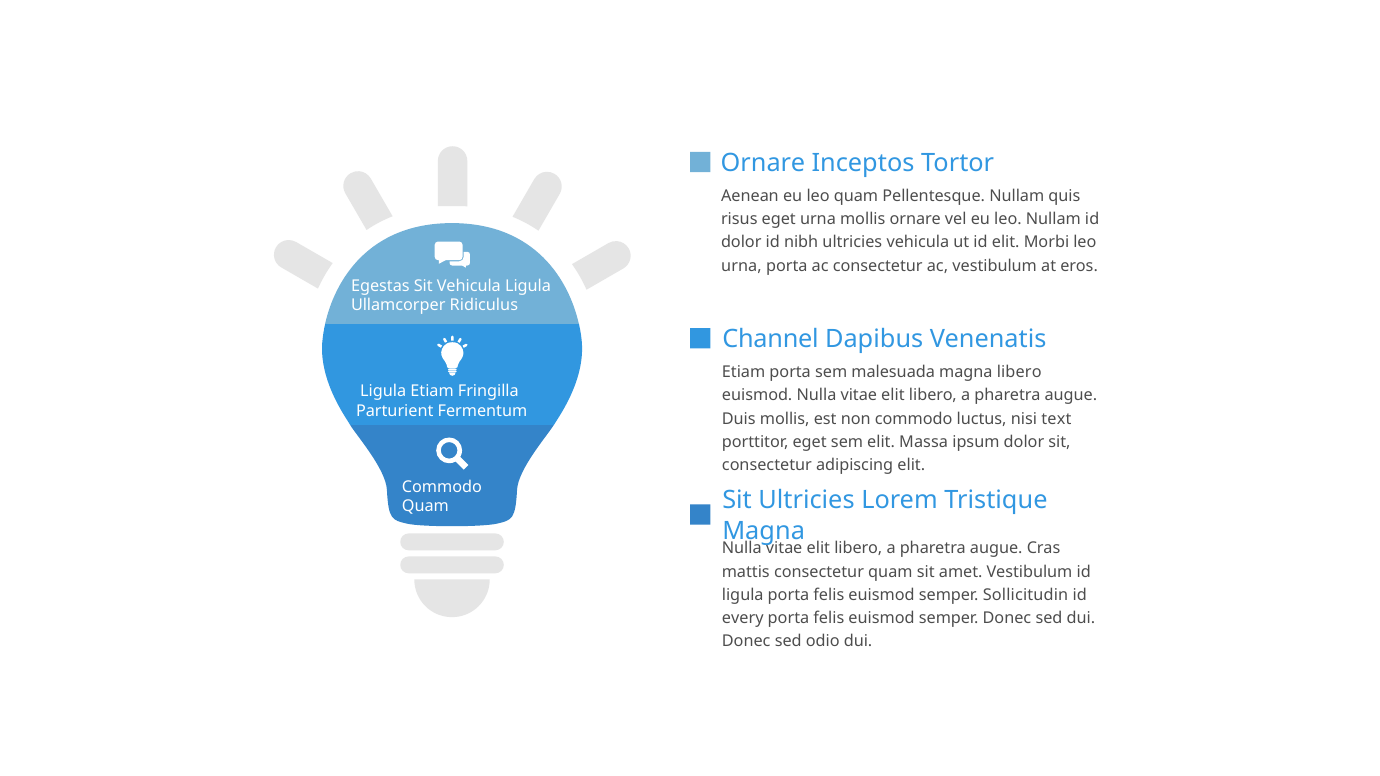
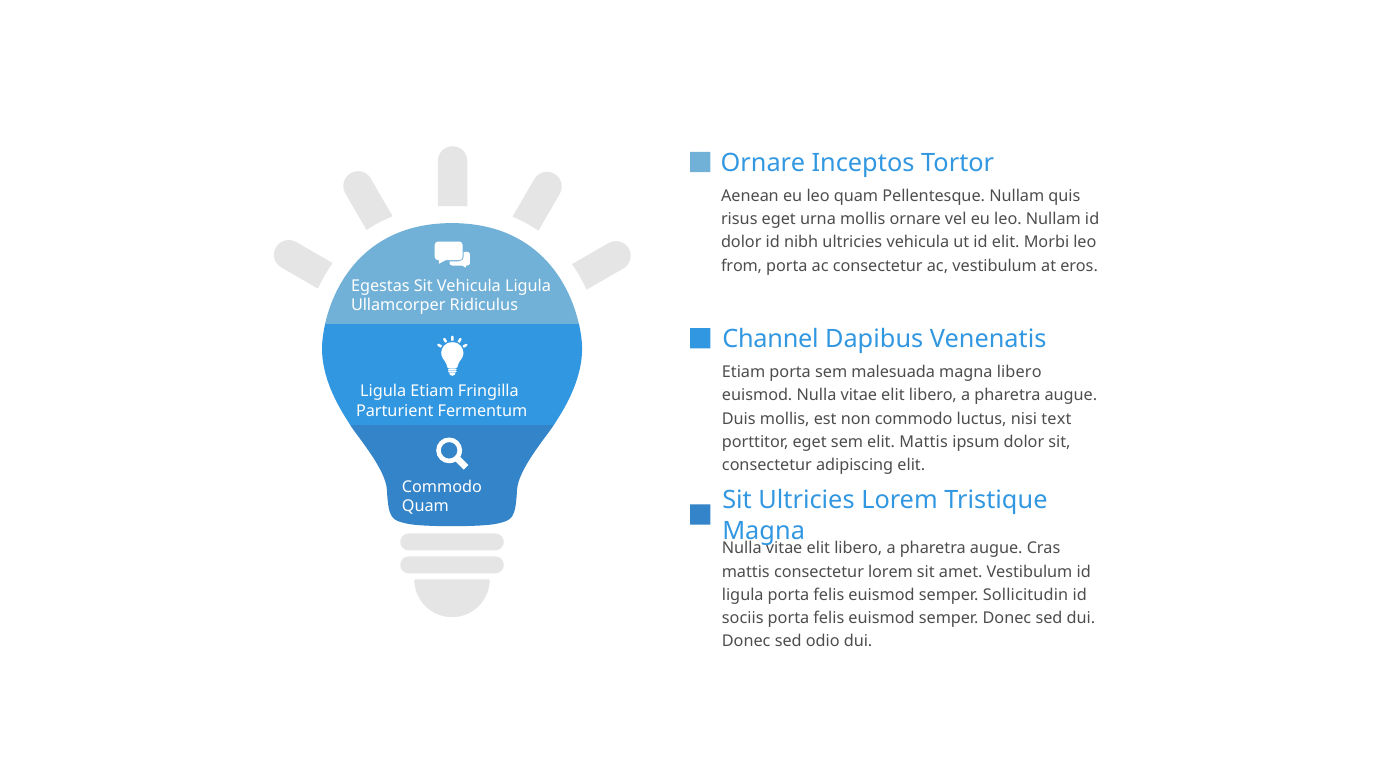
urna: urna -> from (742, 266)
elit Massa: Massa -> Mattis (924, 442)
consectetur quam: quam -> lorem (890, 572)
every: every -> sociis (743, 618)
